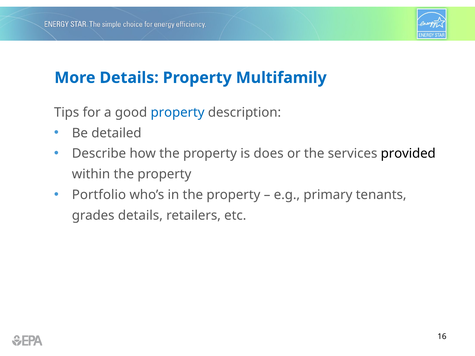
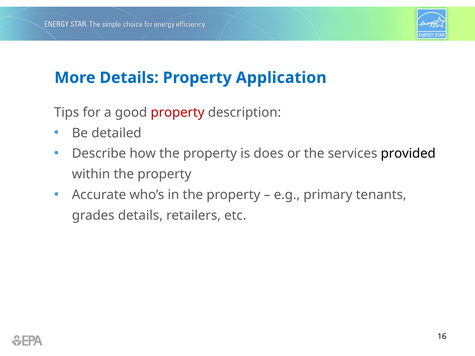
Multifamily: Multifamily -> Application (281, 78)
property colour: blue -> red (178, 112)
Portfolio: Portfolio -> Accurate (99, 195)
